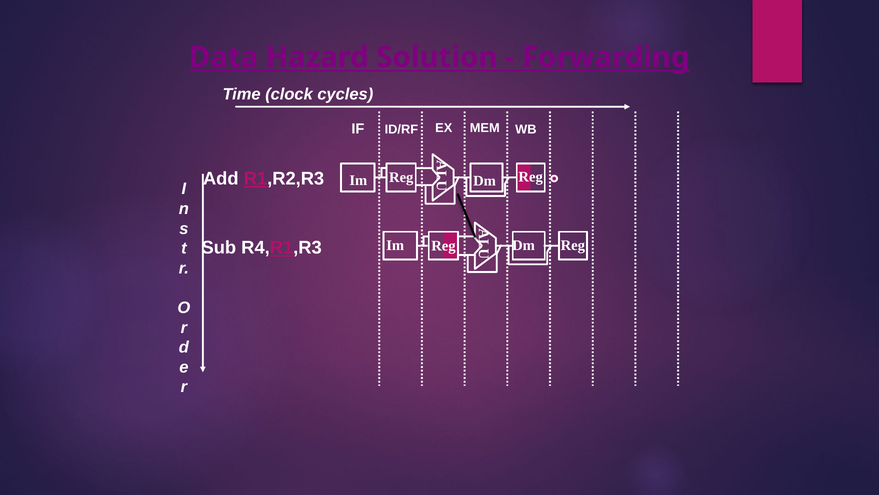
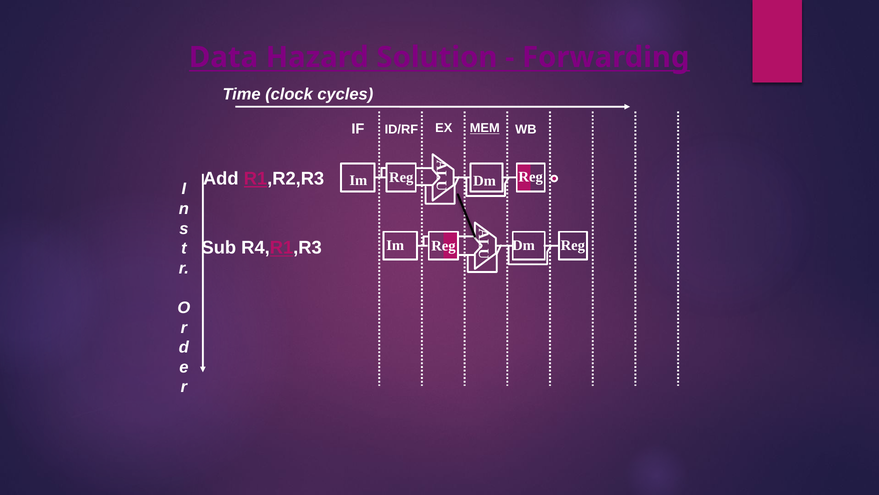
MEM underline: none -> present (485, 128)
